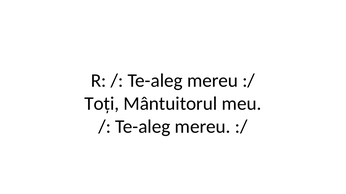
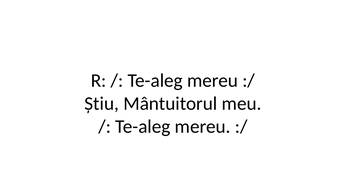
Toți: Toți -> Știu (102, 104)
